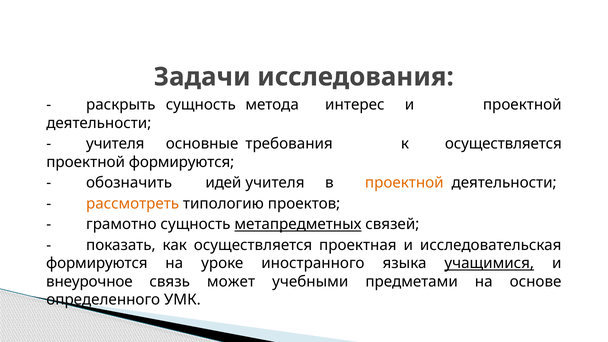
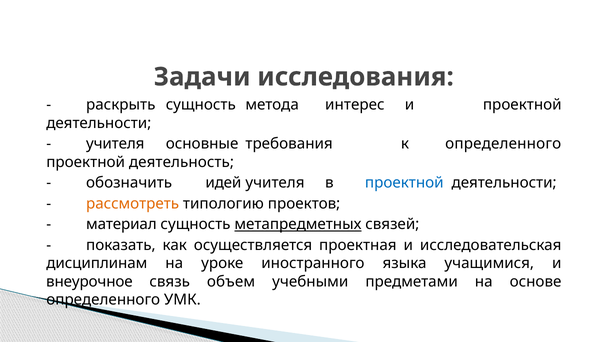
к осуществляется: осуществляется -> определенного (503, 144)
проектной формируются: формируются -> деятельность (181, 162)
проектной colour: orange -> blue (404, 183)
грамотно: грамотно -> материал (121, 224)
формируются: формируются -> дисциплинам (97, 263)
учащимися underline: present -> none (489, 263)
может: может -> объем (231, 282)
